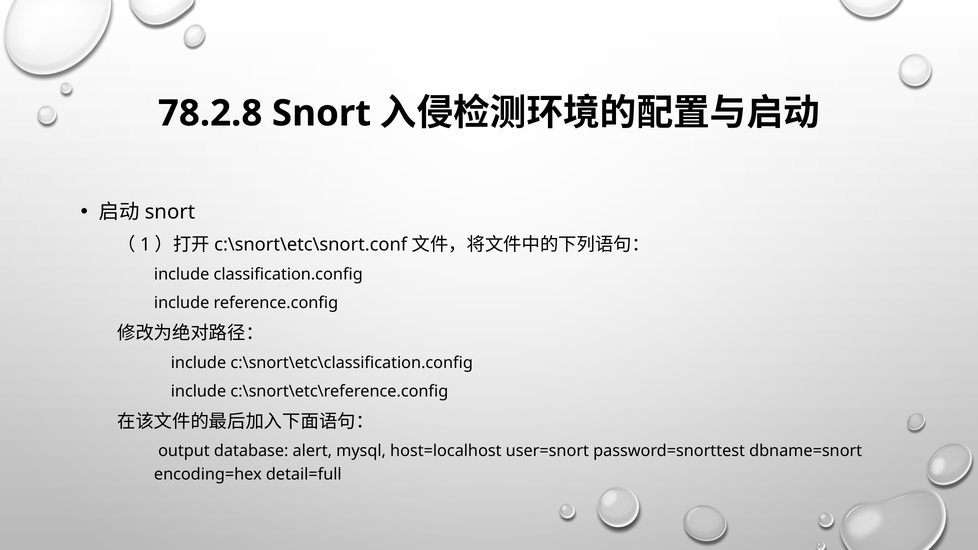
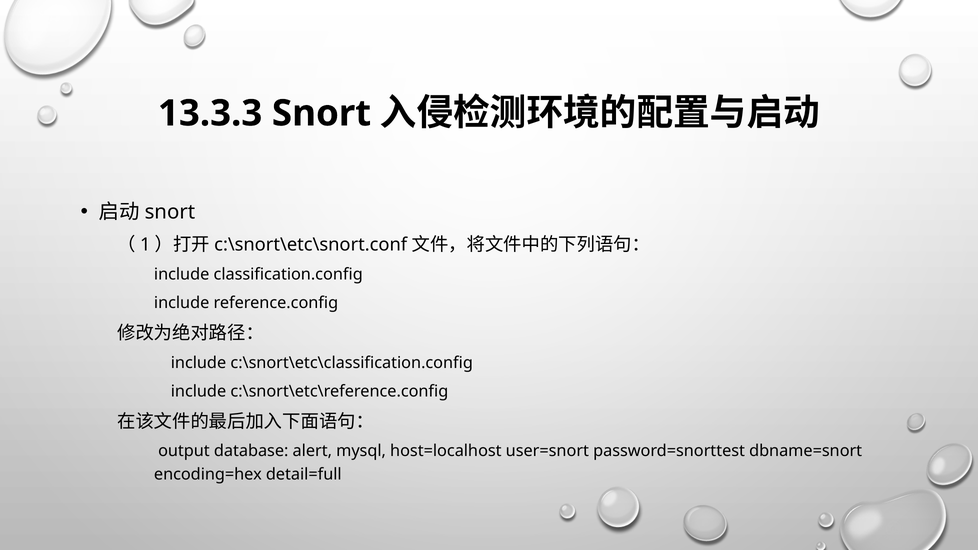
78.2.8: 78.2.8 -> 13.3.3 (210, 113)
